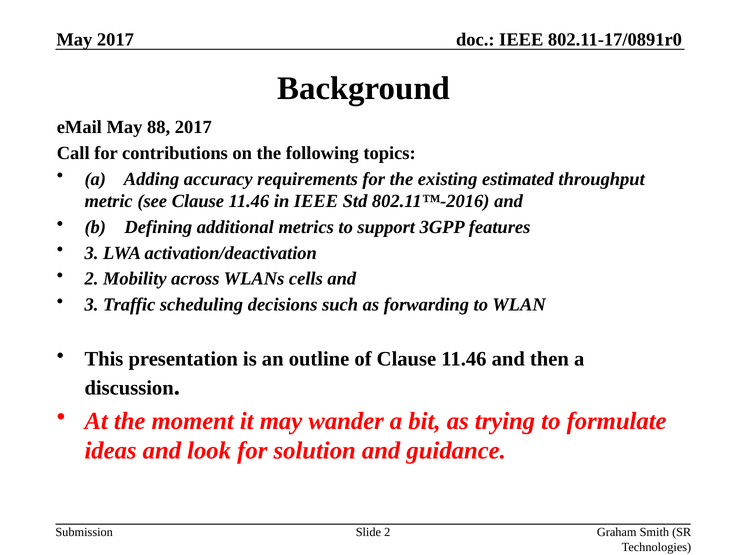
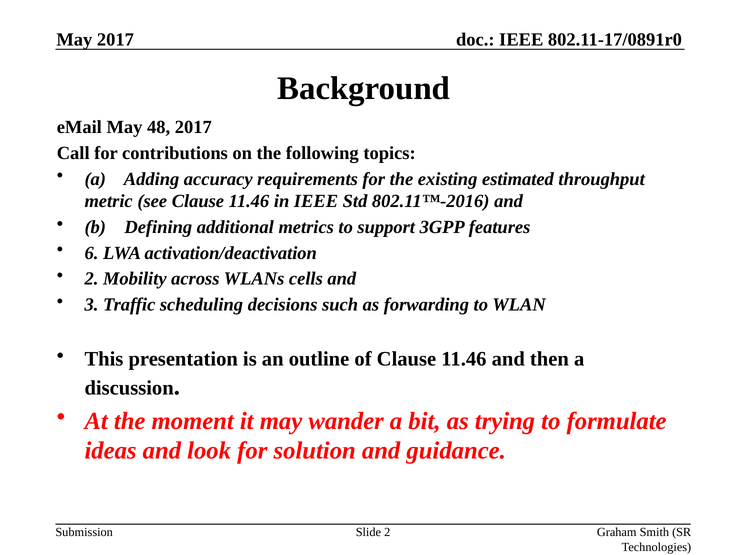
88: 88 -> 48 (159, 127)
3: 3 -> 6 (91, 253)
